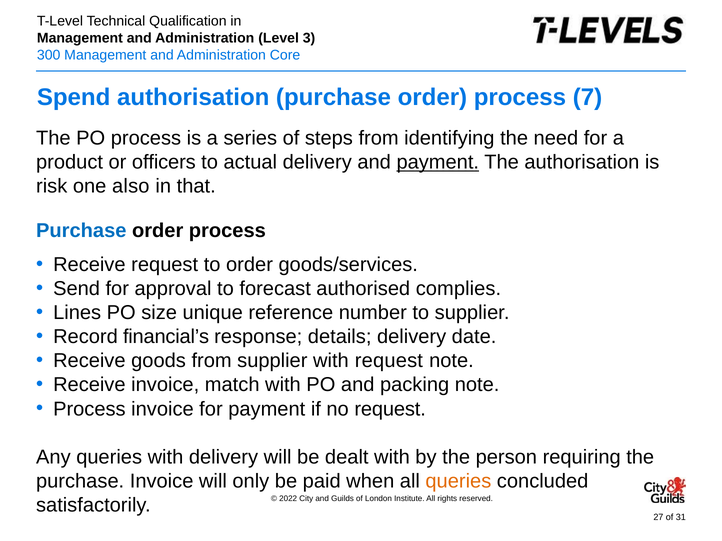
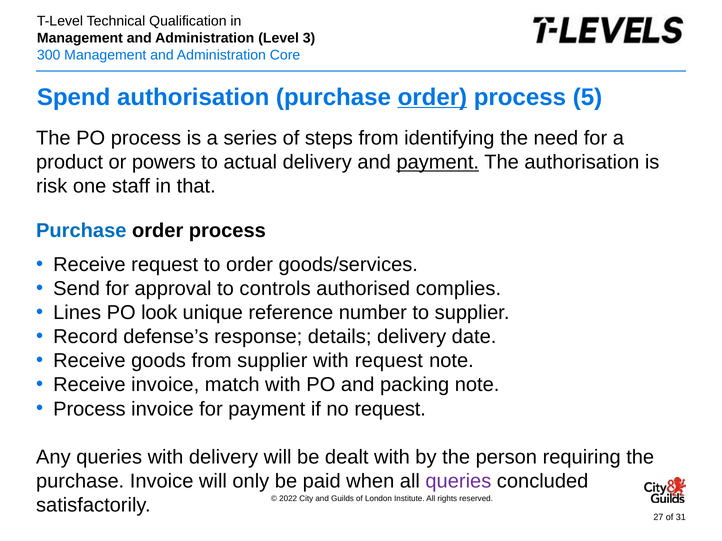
order underline: none -> present (432, 97)
7: 7 -> 5 (587, 97)
officers: officers -> powers (164, 162)
also: also -> staff (131, 187)
forecast: forecast -> controls (275, 289)
size: size -> look (159, 313)
financial’s: financial’s -> defense’s (166, 337)
queries colour: orange -> purple (458, 481)
